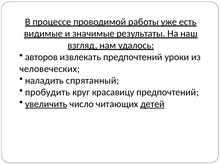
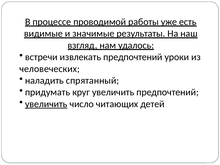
авторов: авторов -> встречи (41, 57)
пробудить: пробудить -> придумать (48, 92)
круг красавицу: красавицу -> увеличить (113, 92)
детей underline: present -> none (152, 104)
